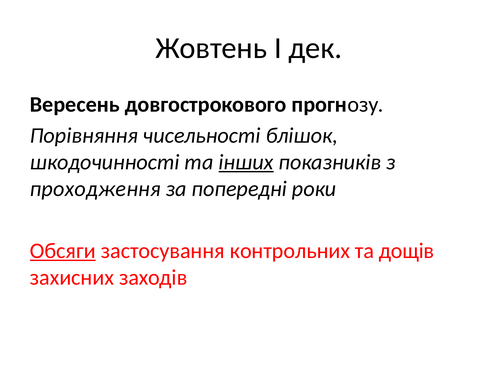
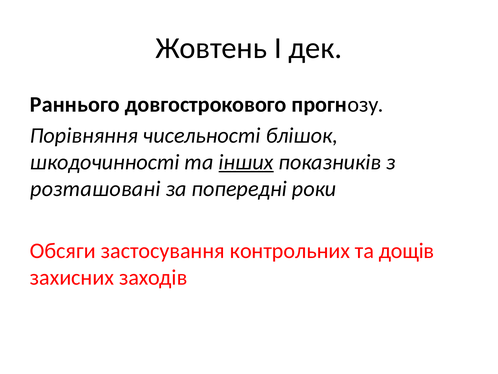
Вересень: Вересень -> Раннього (75, 104)
проходження: проходження -> розташовані (95, 189)
Обсяги underline: present -> none (63, 251)
